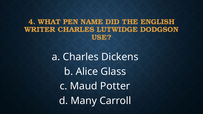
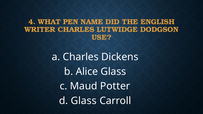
d Many: Many -> Glass (84, 101)
